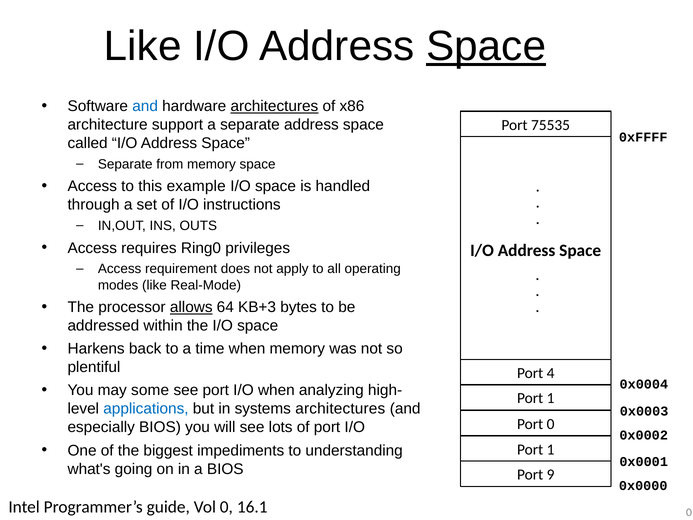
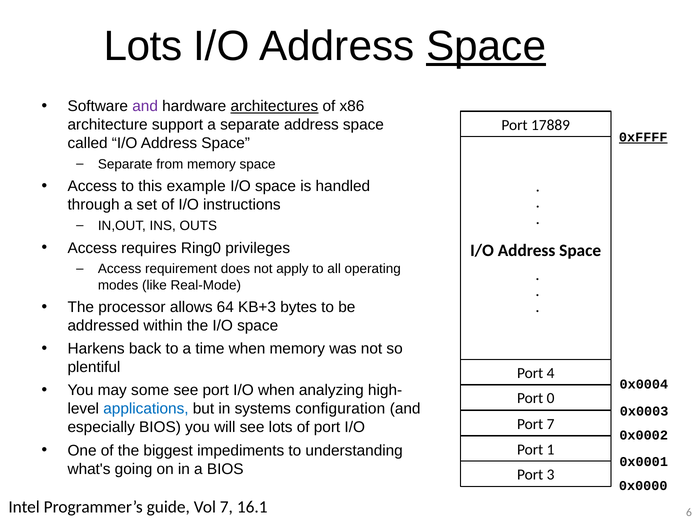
Like: Like -> Lots (143, 46)
and colour: blue -> purple (145, 106)
75535: 75535 -> 17889 (551, 125)
0xFFFF underline: none -> present (643, 137)
allows underline: present -> none (191, 307)
1: 1 -> 0 (551, 398)
systems architectures: architectures -> configuration (340, 409)
Port 0: 0 -> 7 (551, 424)
9: 9 -> 3 (551, 474)
Vol 0: 0 -> 7 (226, 507)
16.1 0: 0 -> 6 (689, 512)
